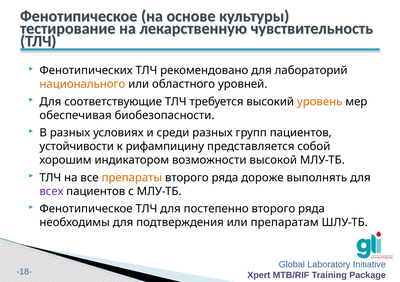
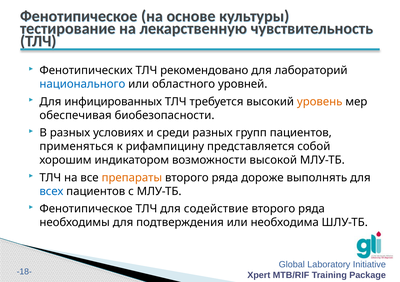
национального colour: orange -> blue (82, 84)
соответствующие: соответствующие -> инфицированных (113, 102)
устойчивости: устойчивости -> применяться (77, 147)
всех colour: purple -> blue (51, 191)
постепенно: постепенно -> содействие (216, 209)
препаратам: препаратам -> необходима (285, 223)
